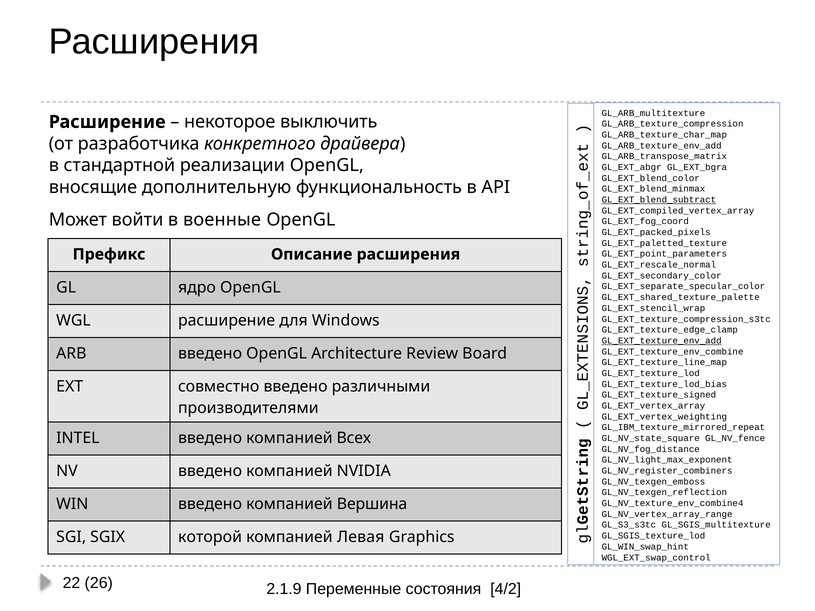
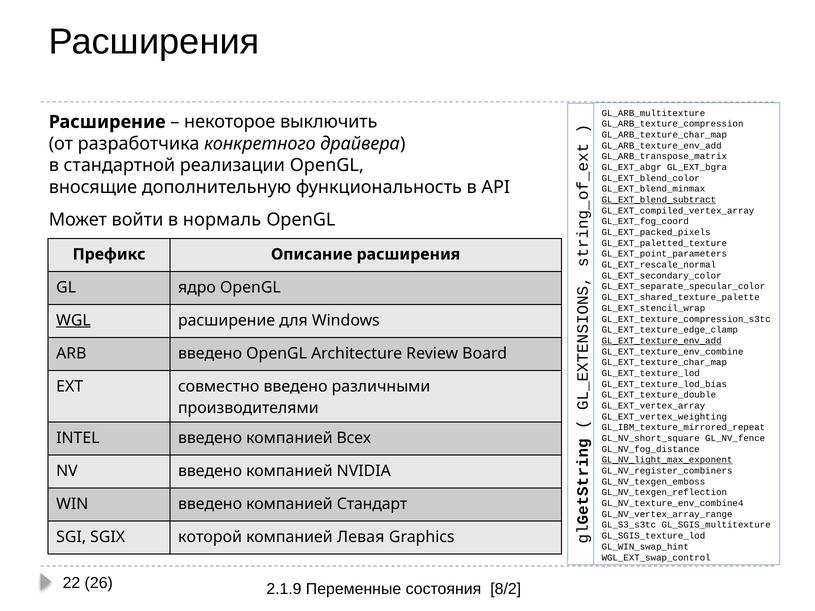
военные: военные -> нормаль (222, 220)
WGL underline: none -> present (73, 321)
GL_EXT_texture_line_map: GL_EXT_texture_line_map -> GL_EXT_texture_char_map (664, 363)
GL_EXT_texture_signed: GL_EXT_texture_signed -> GL_EXT_texture_double (659, 395)
GL_NV_state_square: GL_NV_state_square -> GL_NV_short_square (651, 438)
GL_NV_light_max_exponent underline: none -> present (667, 460)
Вершина: Вершина -> Стандарт (372, 504)
4/2: 4/2 -> 8/2 (506, 589)
